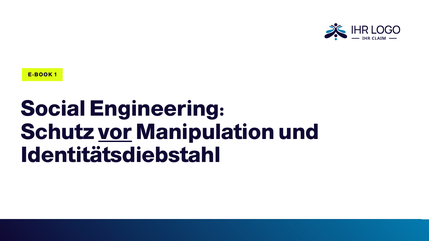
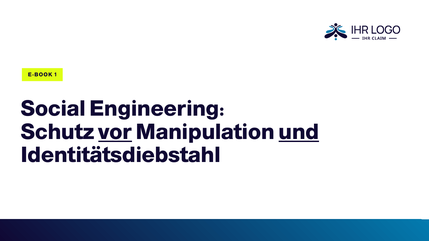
und underline: none -> present (299, 132)
